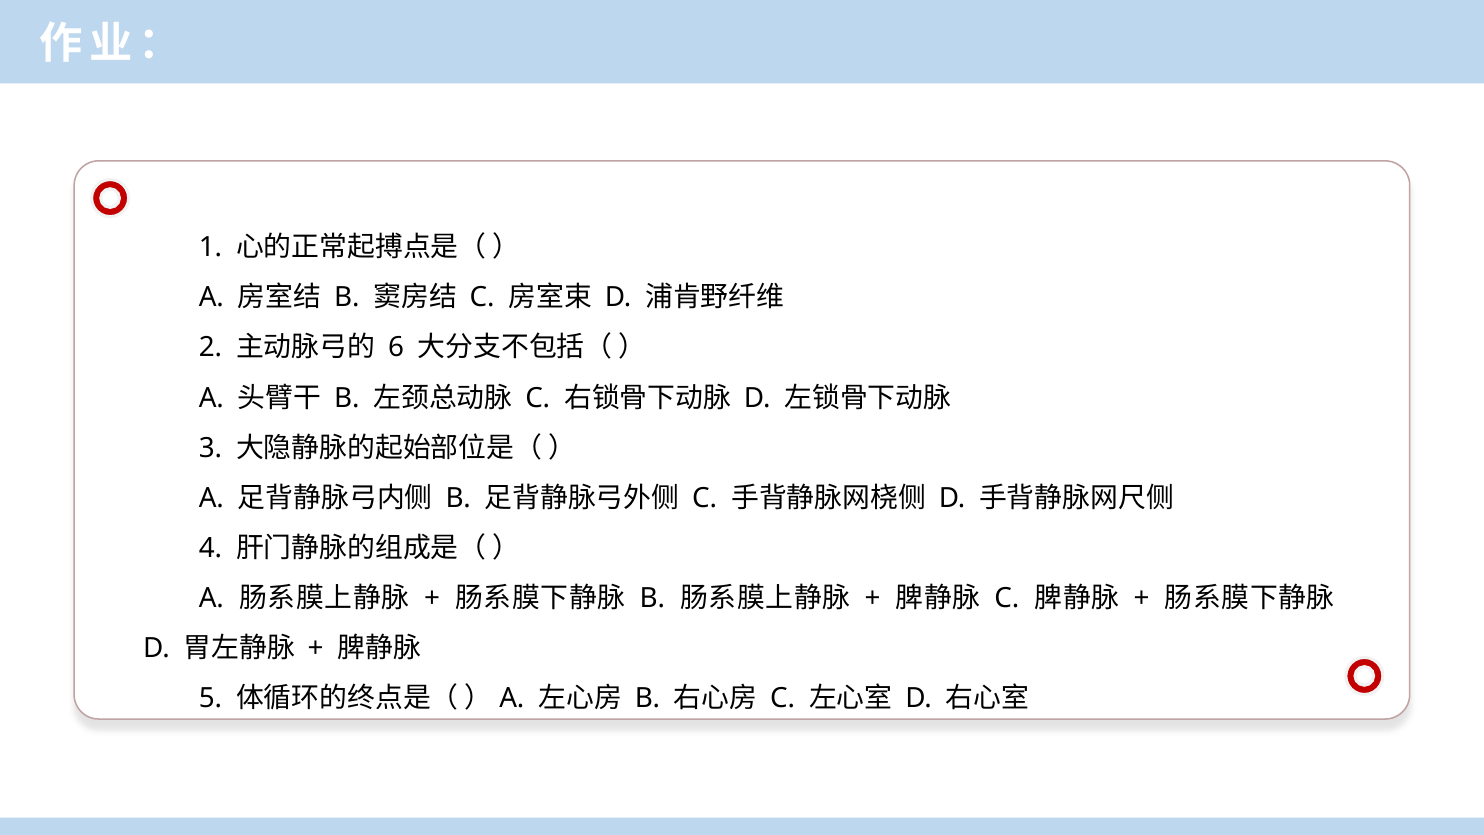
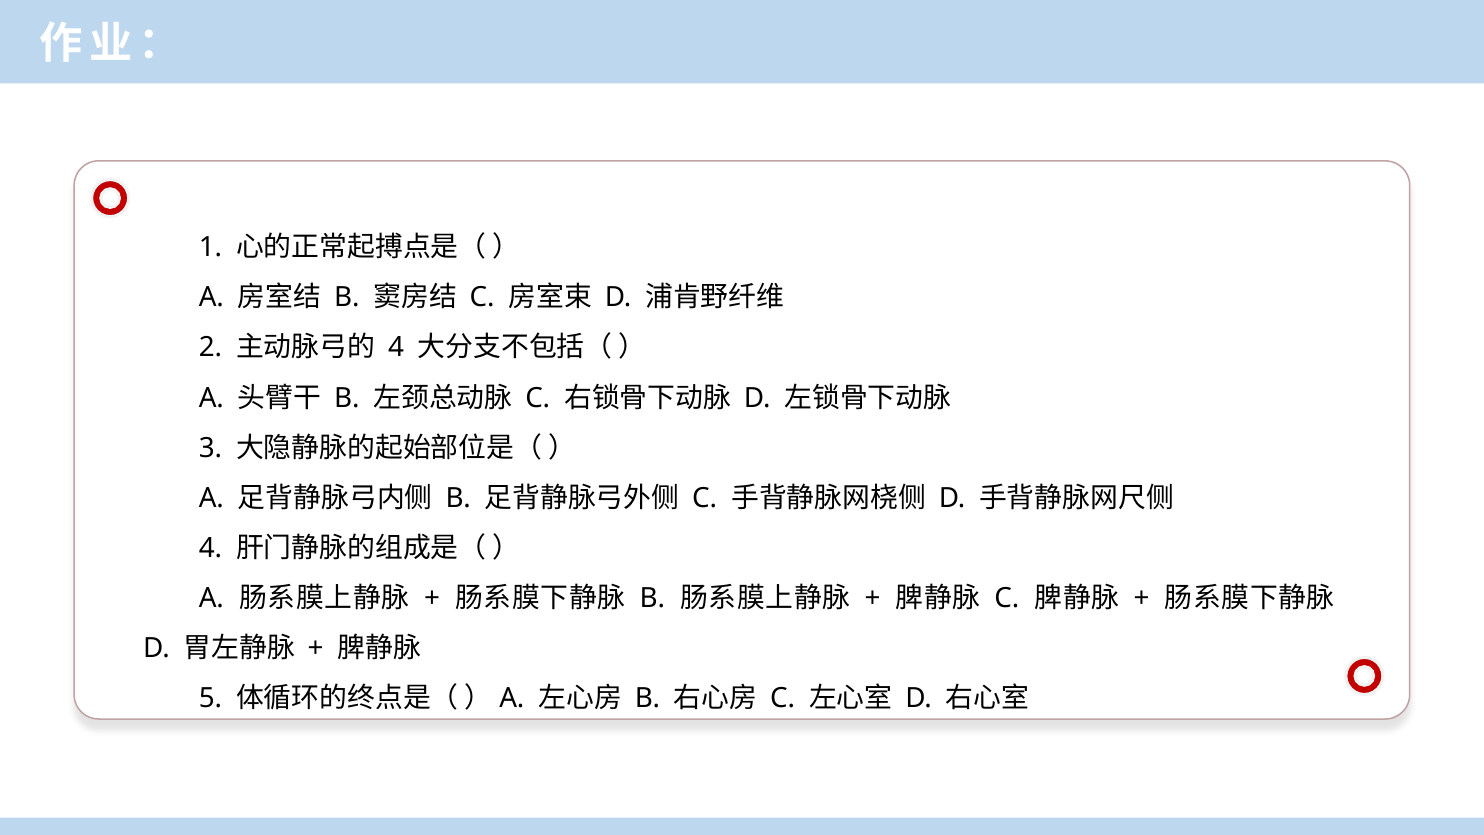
6: 6 -> 4 (396, 348)
